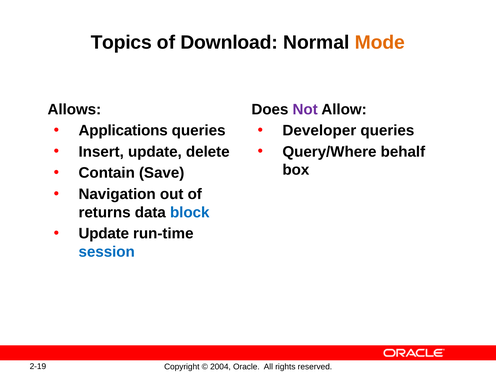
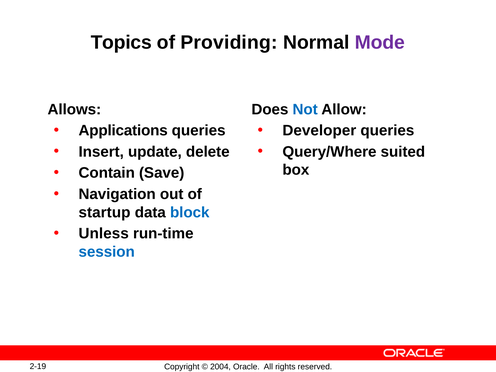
Download: Download -> Providing (229, 43)
Mode colour: orange -> purple (380, 43)
Not colour: purple -> blue (305, 109)
behalf: behalf -> suited (403, 152)
returns: returns -> startup (105, 212)
Update: Update -> Unless (104, 234)
